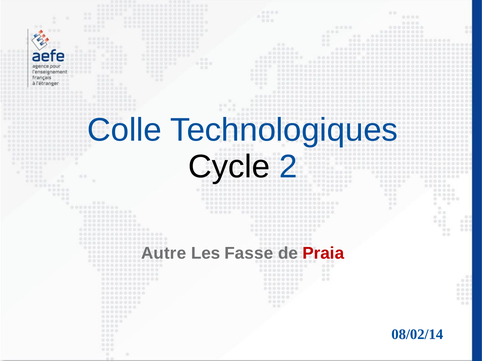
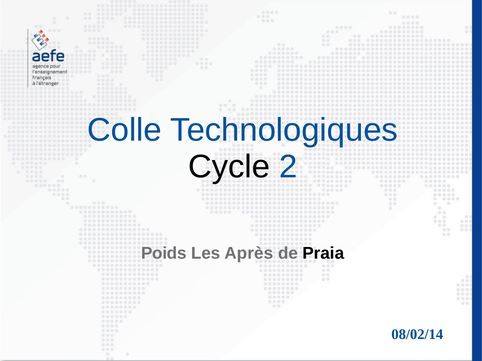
Autre: Autre -> Poids (164, 253)
Fasse: Fasse -> Après (249, 253)
Praia colour: red -> black (323, 253)
